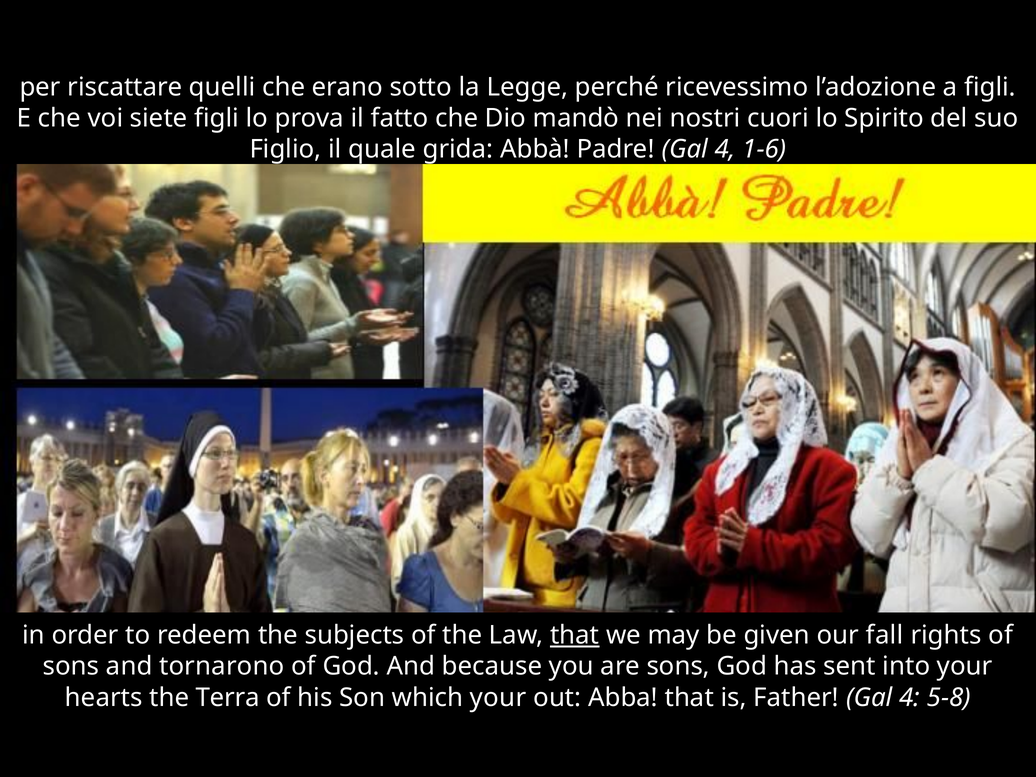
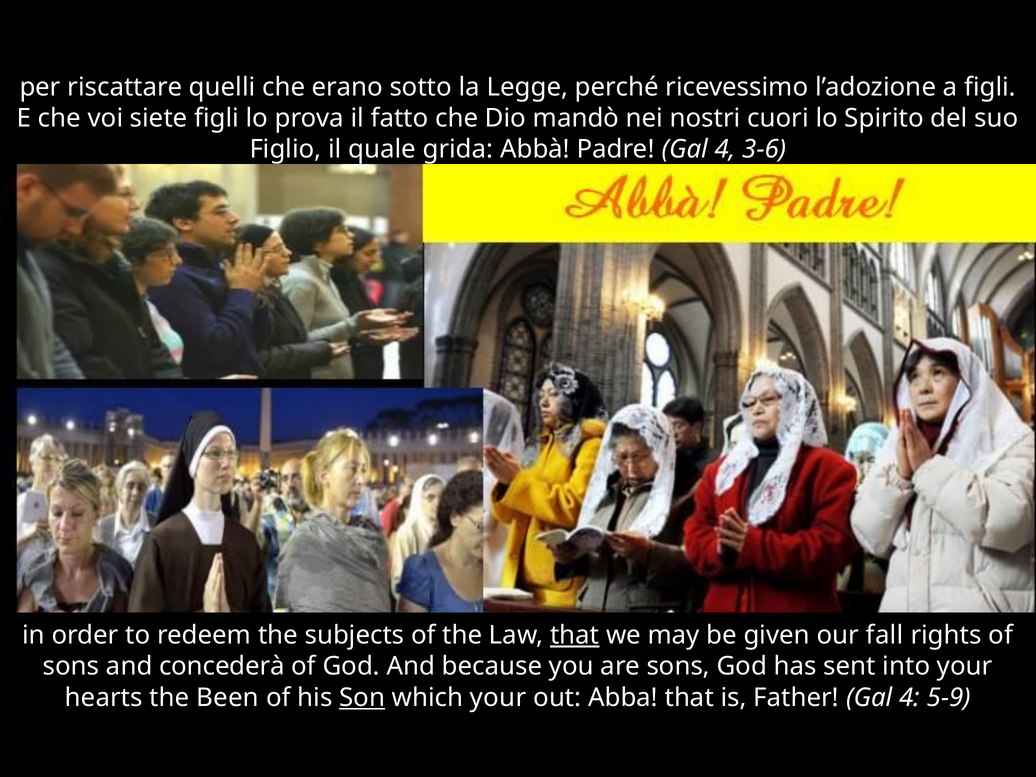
1-6: 1-6 -> 3-6 (764, 149)
tornarono: tornarono -> concederà (222, 666)
Terra: Terra -> Been (227, 698)
Son underline: none -> present (362, 698)
5-8: 5-8 -> 5-9 (949, 698)
